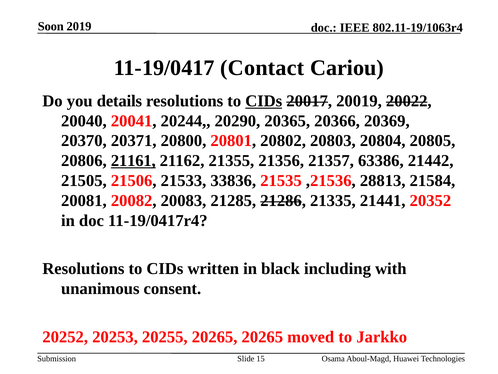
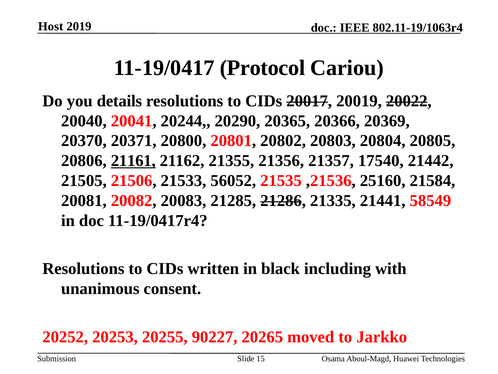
Soon: Soon -> Host (51, 26)
Contact: Contact -> Protocol (262, 68)
CIDs underline: present -> none (264, 101)
63386: 63386 -> 17540 (381, 161)
33836: 33836 -> 56052 (233, 180)
28813: 28813 -> 25160 (383, 180)
20352: 20352 -> 58549 (430, 200)
20255 20265: 20265 -> 90227 (215, 337)
